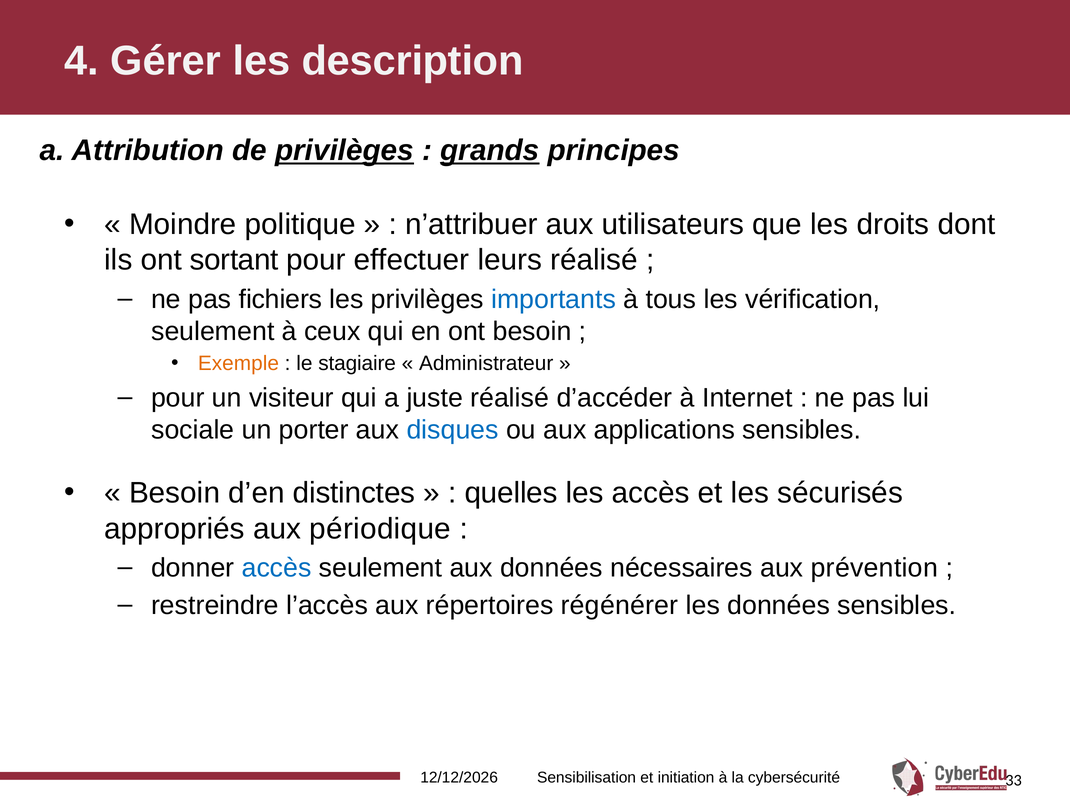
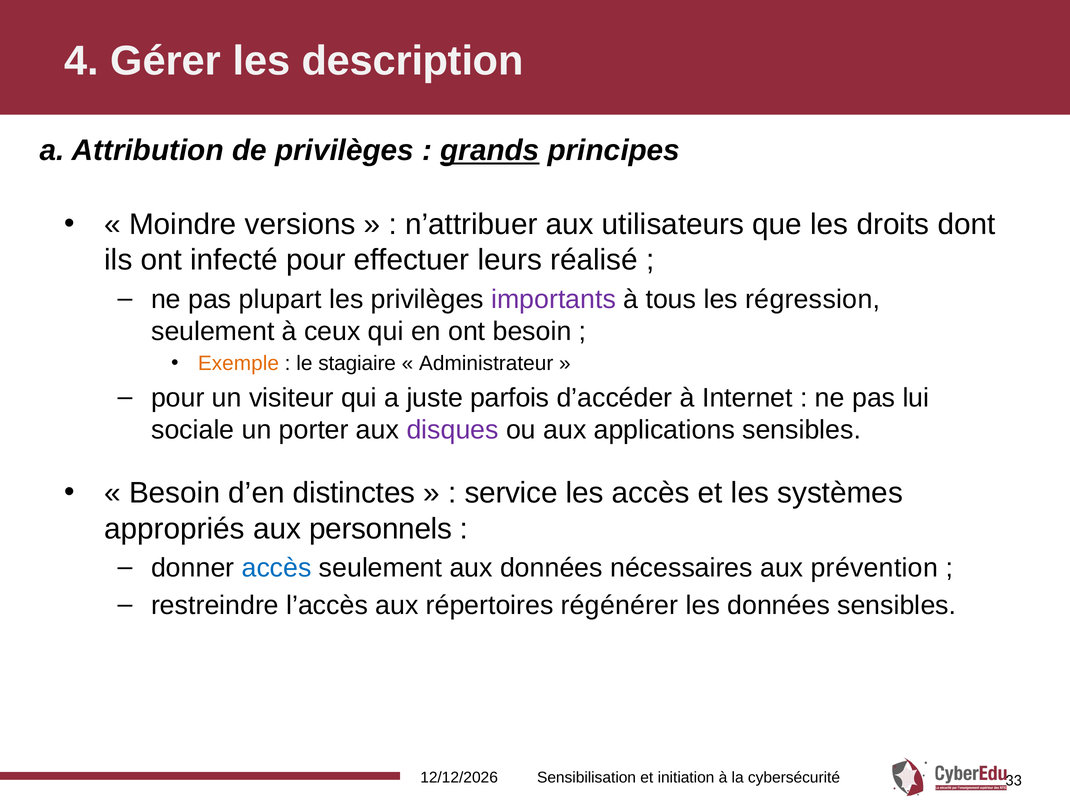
privilèges underline: present -> none (344, 151)
politique: politique -> versions (300, 224)
sortant: sortant -> infecté (234, 260)
fichiers: fichiers -> plupart (280, 299)
importants colour: blue -> purple (554, 299)
vérification: vérification -> régression (813, 299)
juste réalisé: réalisé -> parfois (510, 398)
disques colour: blue -> purple (453, 430)
quelles: quelles -> service (511, 493)
sécurisés: sécurisés -> systèmes (840, 493)
périodique: périodique -> personnels (381, 528)
